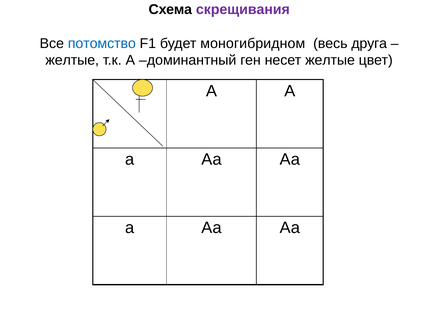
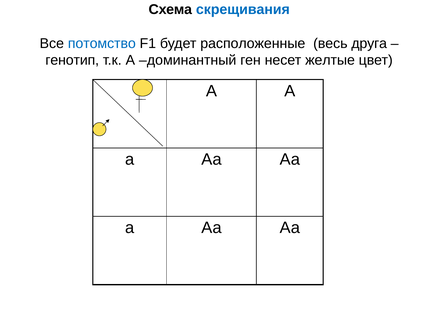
скрещивания colour: purple -> blue (243, 9)
моногибридном: моногибридном -> расположенные (253, 43)
желтые: желтые -> генотип (72, 60)
